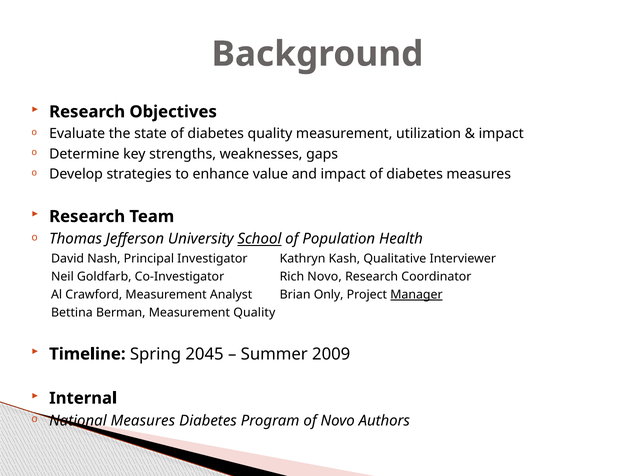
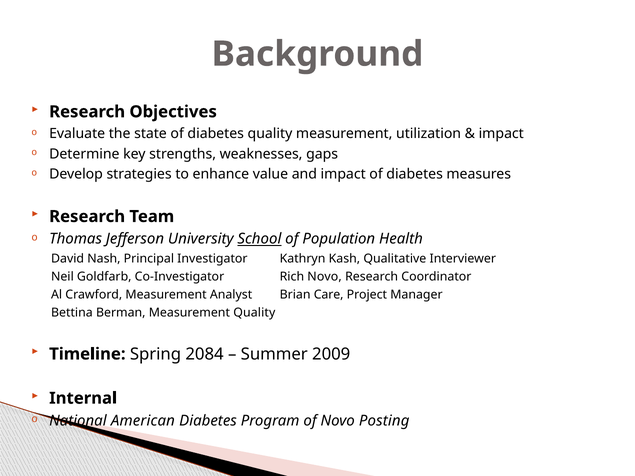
Only: Only -> Care (329, 295)
Manager underline: present -> none (416, 295)
2045: 2045 -> 2084 (205, 354)
National Measures: Measures -> American (143, 421)
Authors: Authors -> Posting (384, 421)
